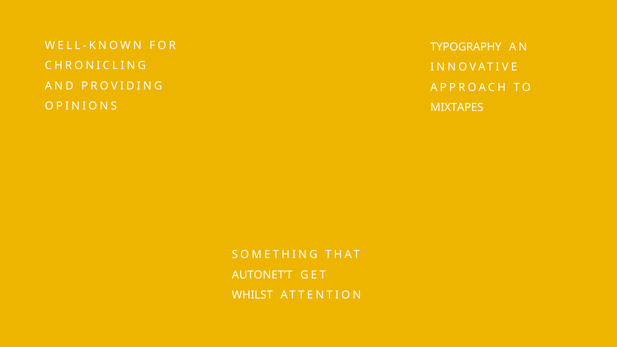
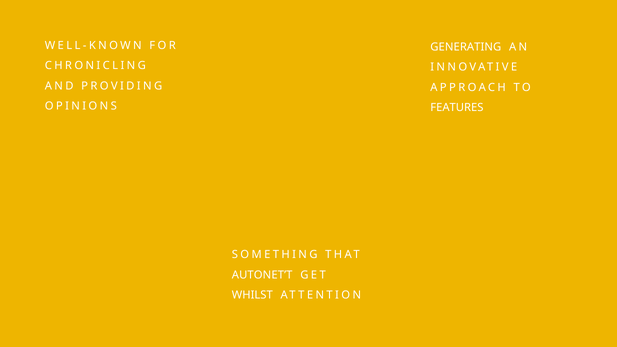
TYPOGRAPHY: TYPOGRAPHY -> GENERATING (466, 47)
MIXTAPES: MIXTAPES -> FEATURES (457, 108)
